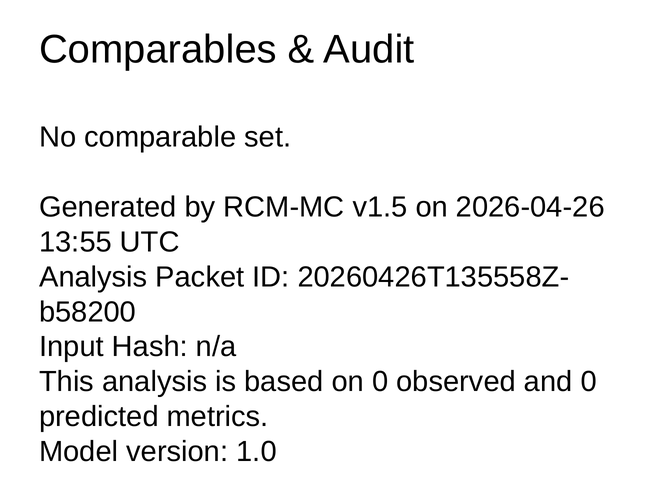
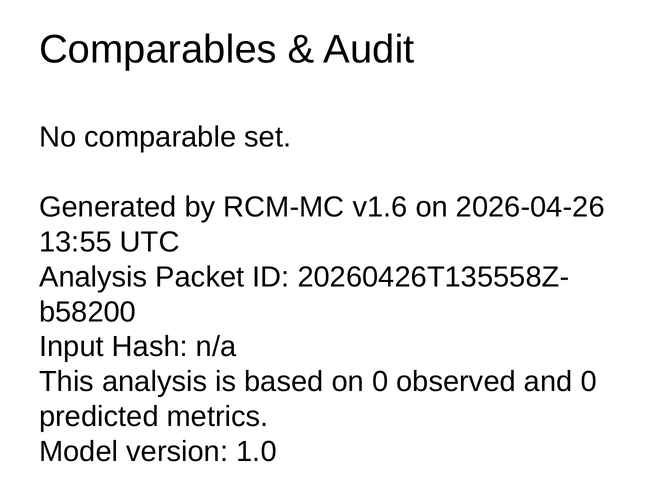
v1.5: v1.5 -> v1.6 (380, 207)
